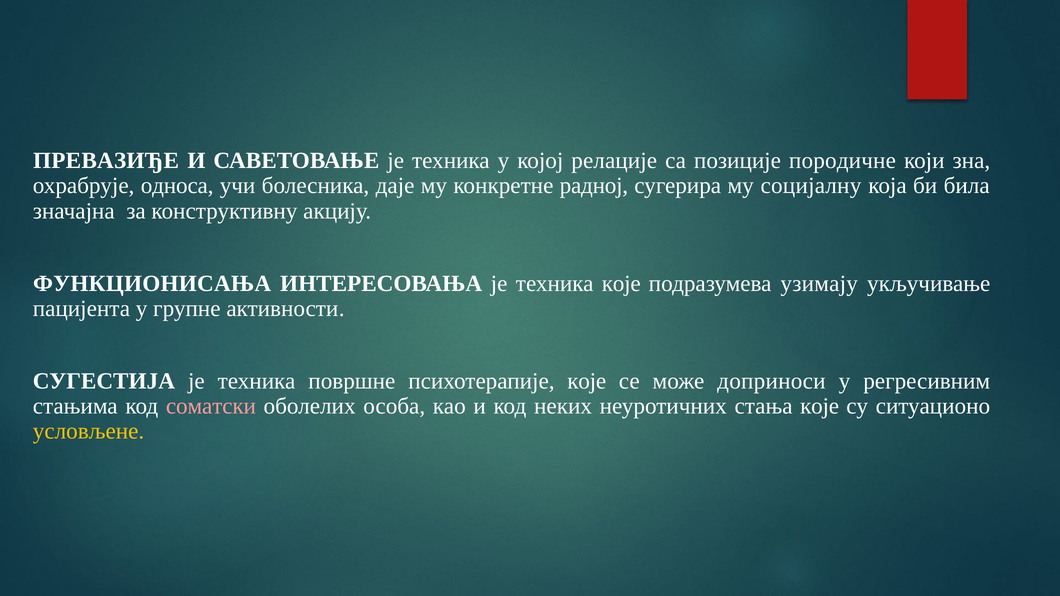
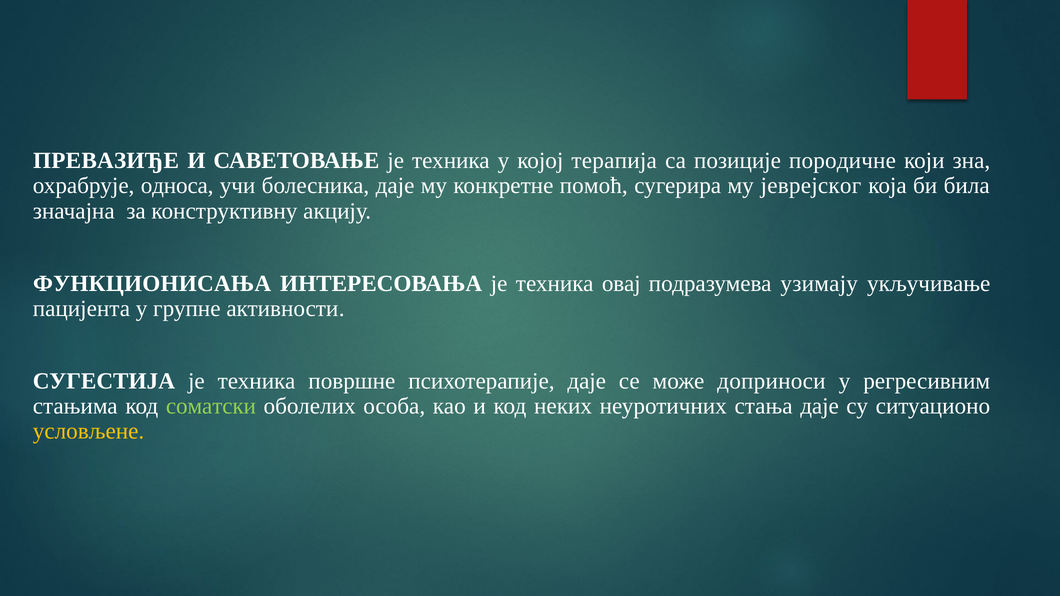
релације: релације -> терапија (614, 161)
радној: радној -> помоћ (594, 186)
социјалну: социјалну -> јеврејског (811, 186)
техника које: које -> овај (621, 284)
психотерапије које: које -> даје (587, 381)
соматски colour: pink -> light green (211, 406)
стања које: које -> даје (820, 406)
